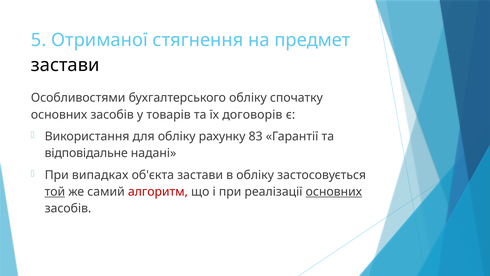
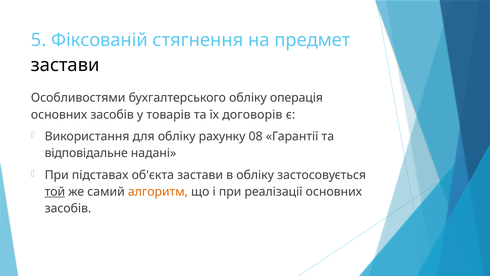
Отриманої: Отриманої -> Фіксованій (100, 40)
спочатку: спочатку -> операція (296, 98)
83: 83 -> 08 (256, 136)
випадках: випадках -> підставах (100, 175)
алгоритм colour: red -> orange (158, 192)
основних underline: present -> none (334, 192)
